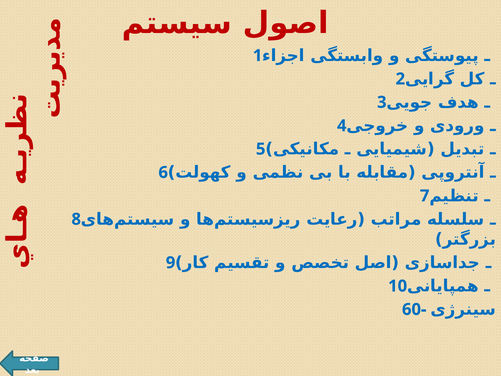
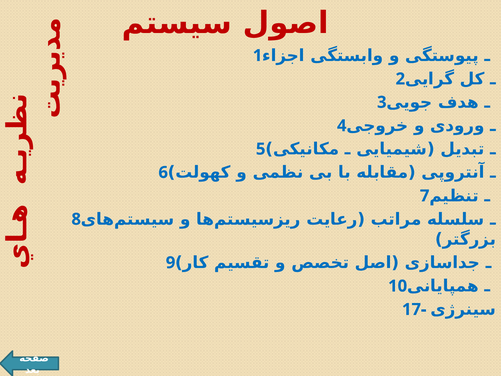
60-: 60- -> 17- (414, 309)
